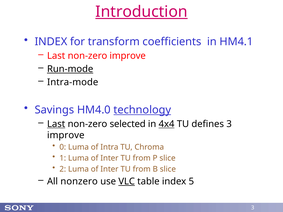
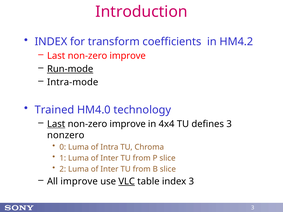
Introduction underline: present -> none (141, 12)
HM4.1: HM4.1 -> HM4.2 (236, 42)
Savings: Savings -> Trained (54, 110)
technology underline: present -> none (142, 110)
selected: selected -> improve (128, 124)
4x4 underline: present -> none (167, 124)
improve: improve -> nonzero (66, 135)
All nonzero: nonzero -> improve (79, 182)
index 5: 5 -> 3 (191, 182)
